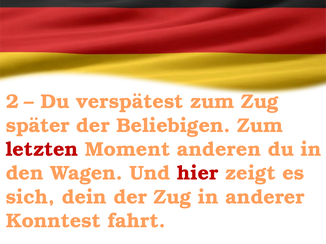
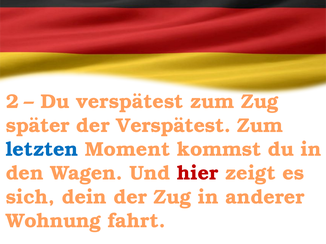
der Beliebigen: Beliebigen -> Verspätest (174, 126)
letzten colour: red -> blue (42, 150)
anderen: anderen -> kommst (219, 150)
Konntest: Konntest -> Wohnung (53, 221)
